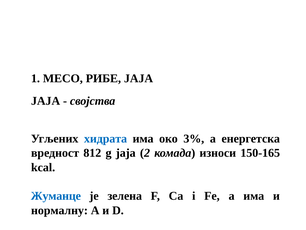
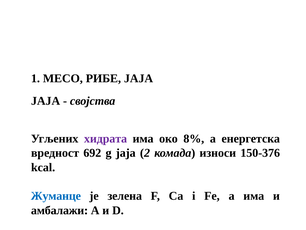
хидрата colour: blue -> purple (106, 138)
3%: 3% -> 8% (194, 138)
812: 812 -> 692 (92, 153)
150-165: 150-165 -> 150-376 (260, 153)
нормалну: нормалну -> амбaлажи (60, 210)
